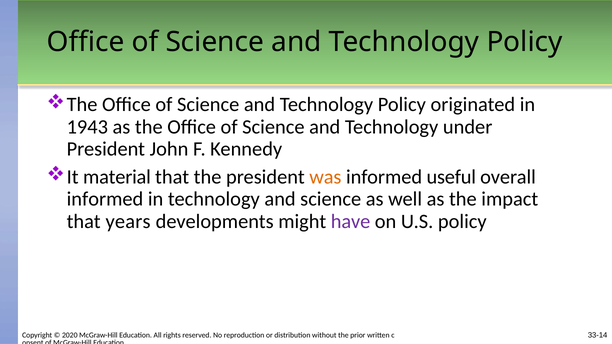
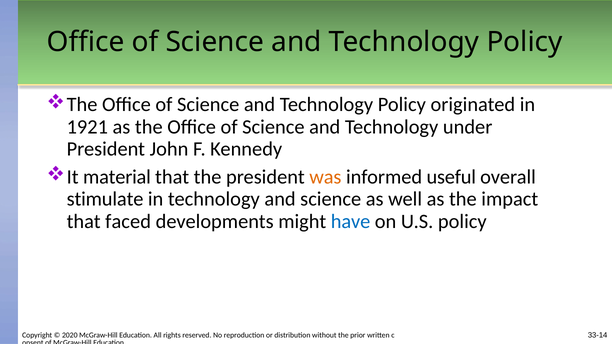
1943: 1943 -> 1921 (87, 127)
informed: informed -> stimulate (105, 199)
years: years -> faced (128, 221)
have colour: purple -> blue (351, 221)
